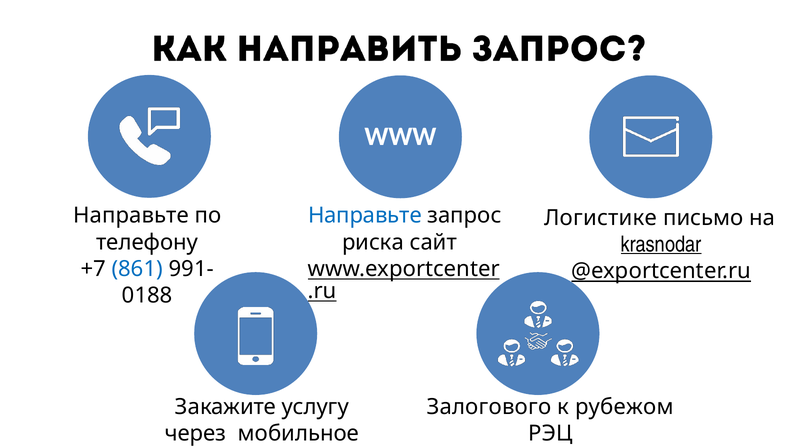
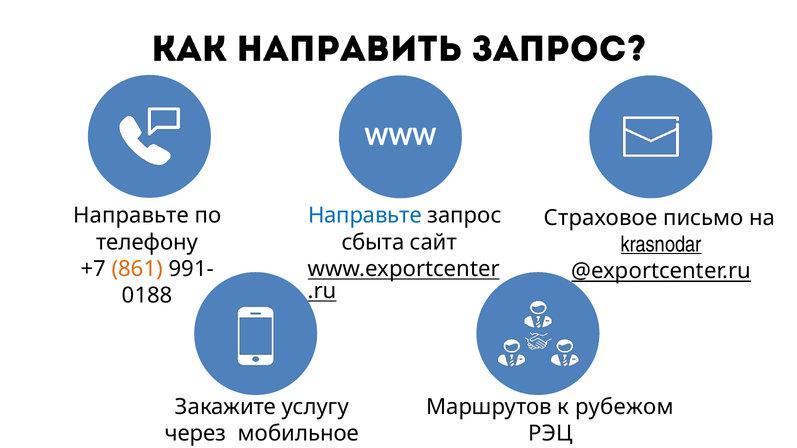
Логистике: Логистике -> Страховое (601, 218)
риска: риска -> сбыта (373, 242)
861 colour: blue -> orange (137, 269)
Залогового: Залогового -> Маршрутов (489, 407)
